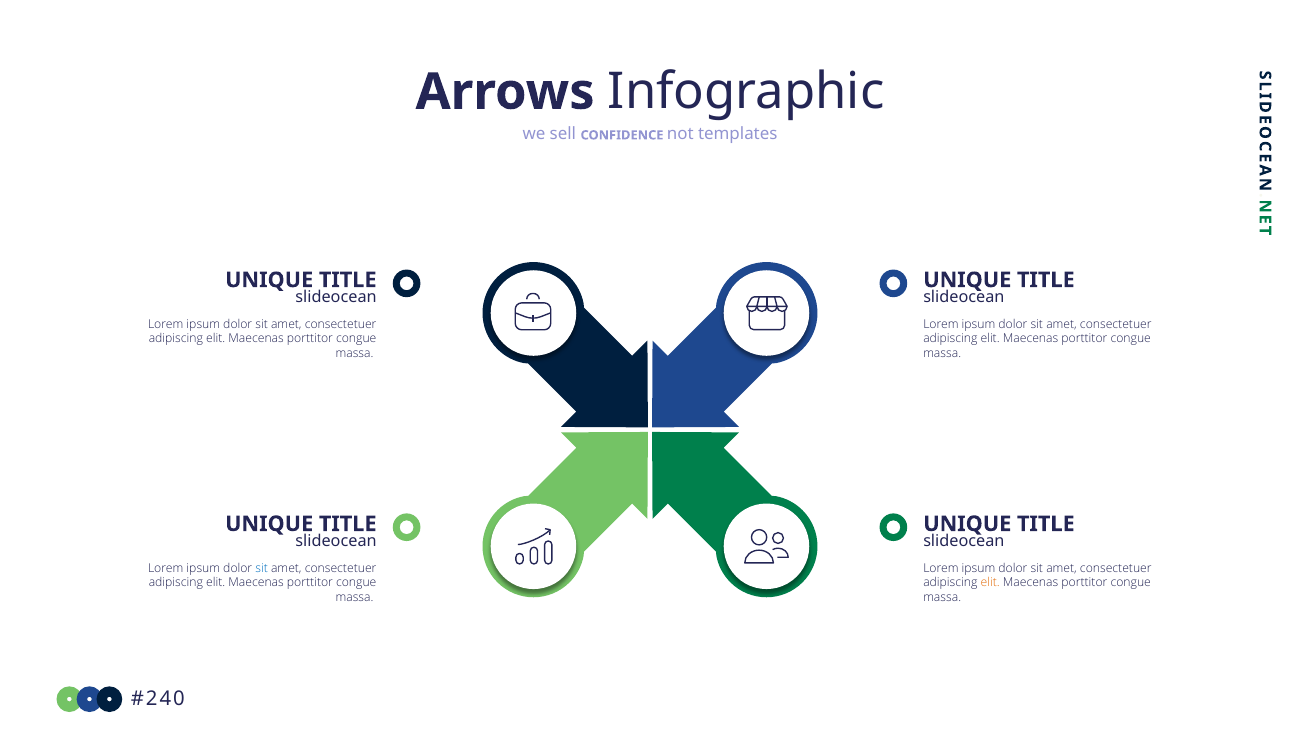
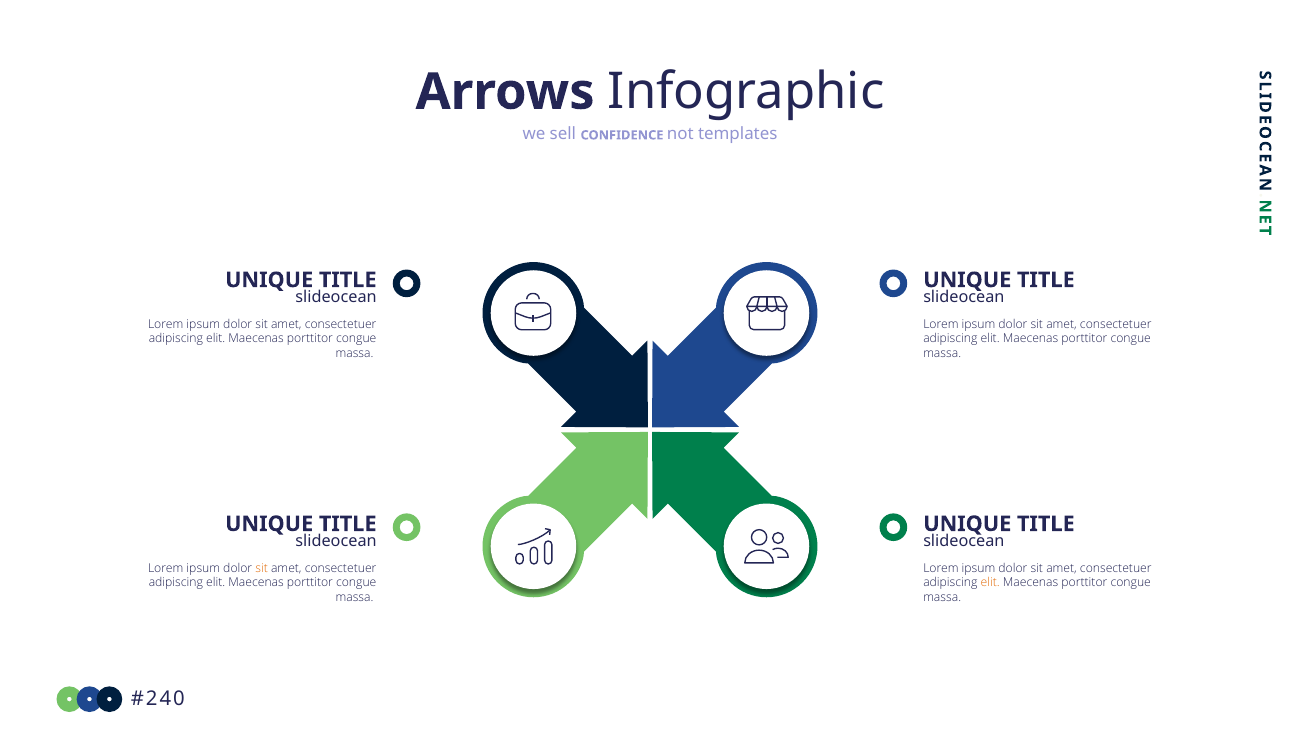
sit colour: blue -> orange (262, 568)
